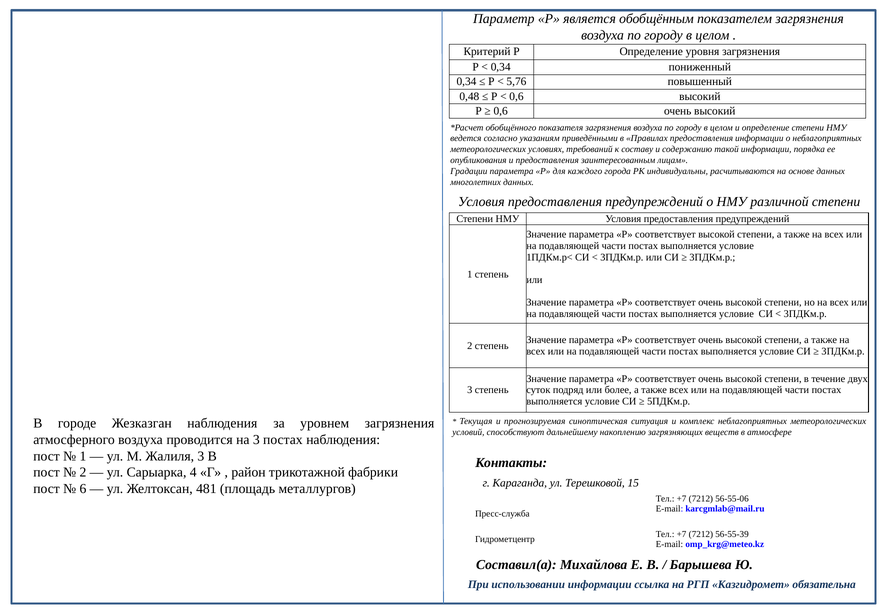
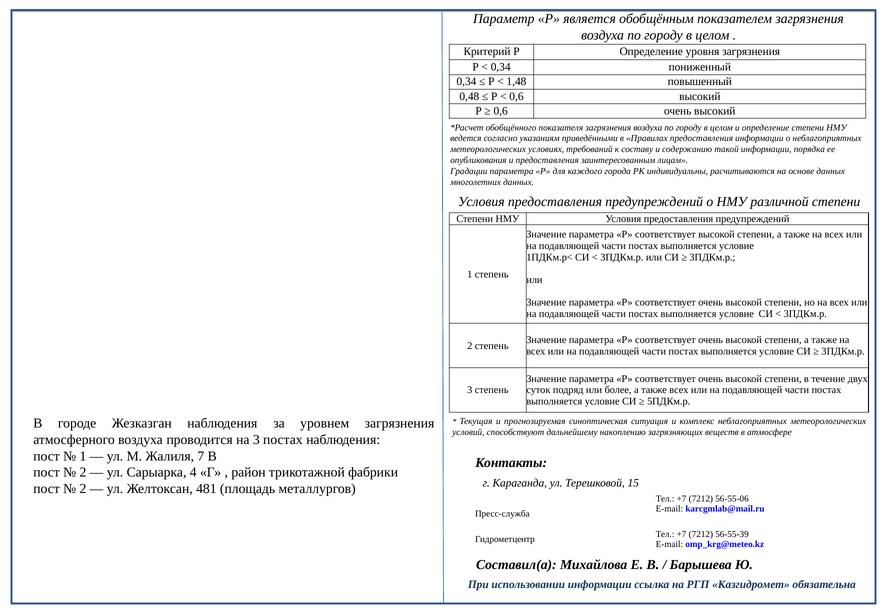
5,76: 5,76 -> 1,48 (516, 82)
Жалиля 3: 3 -> 7 (201, 456)
6: 6 -> 2 (83, 489)
